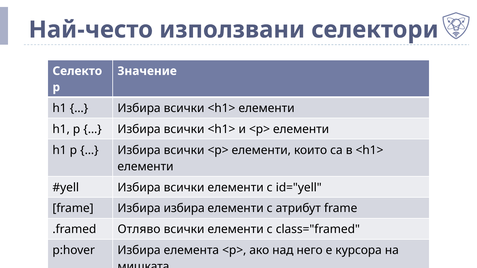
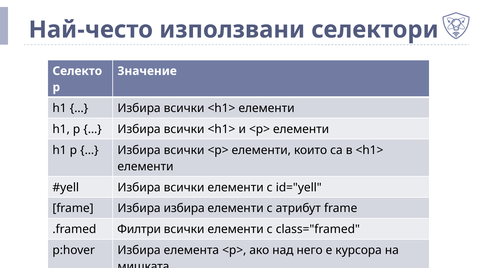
Отляво: Отляво -> Филтри (139, 230)
